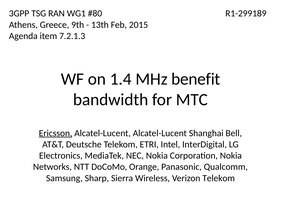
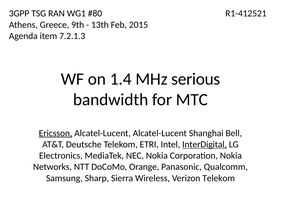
R1-299189: R1-299189 -> R1-412521 (246, 13)
benefit: benefit -> serious (196, 79)
InterDigital underline: none -> present (205, 144)
